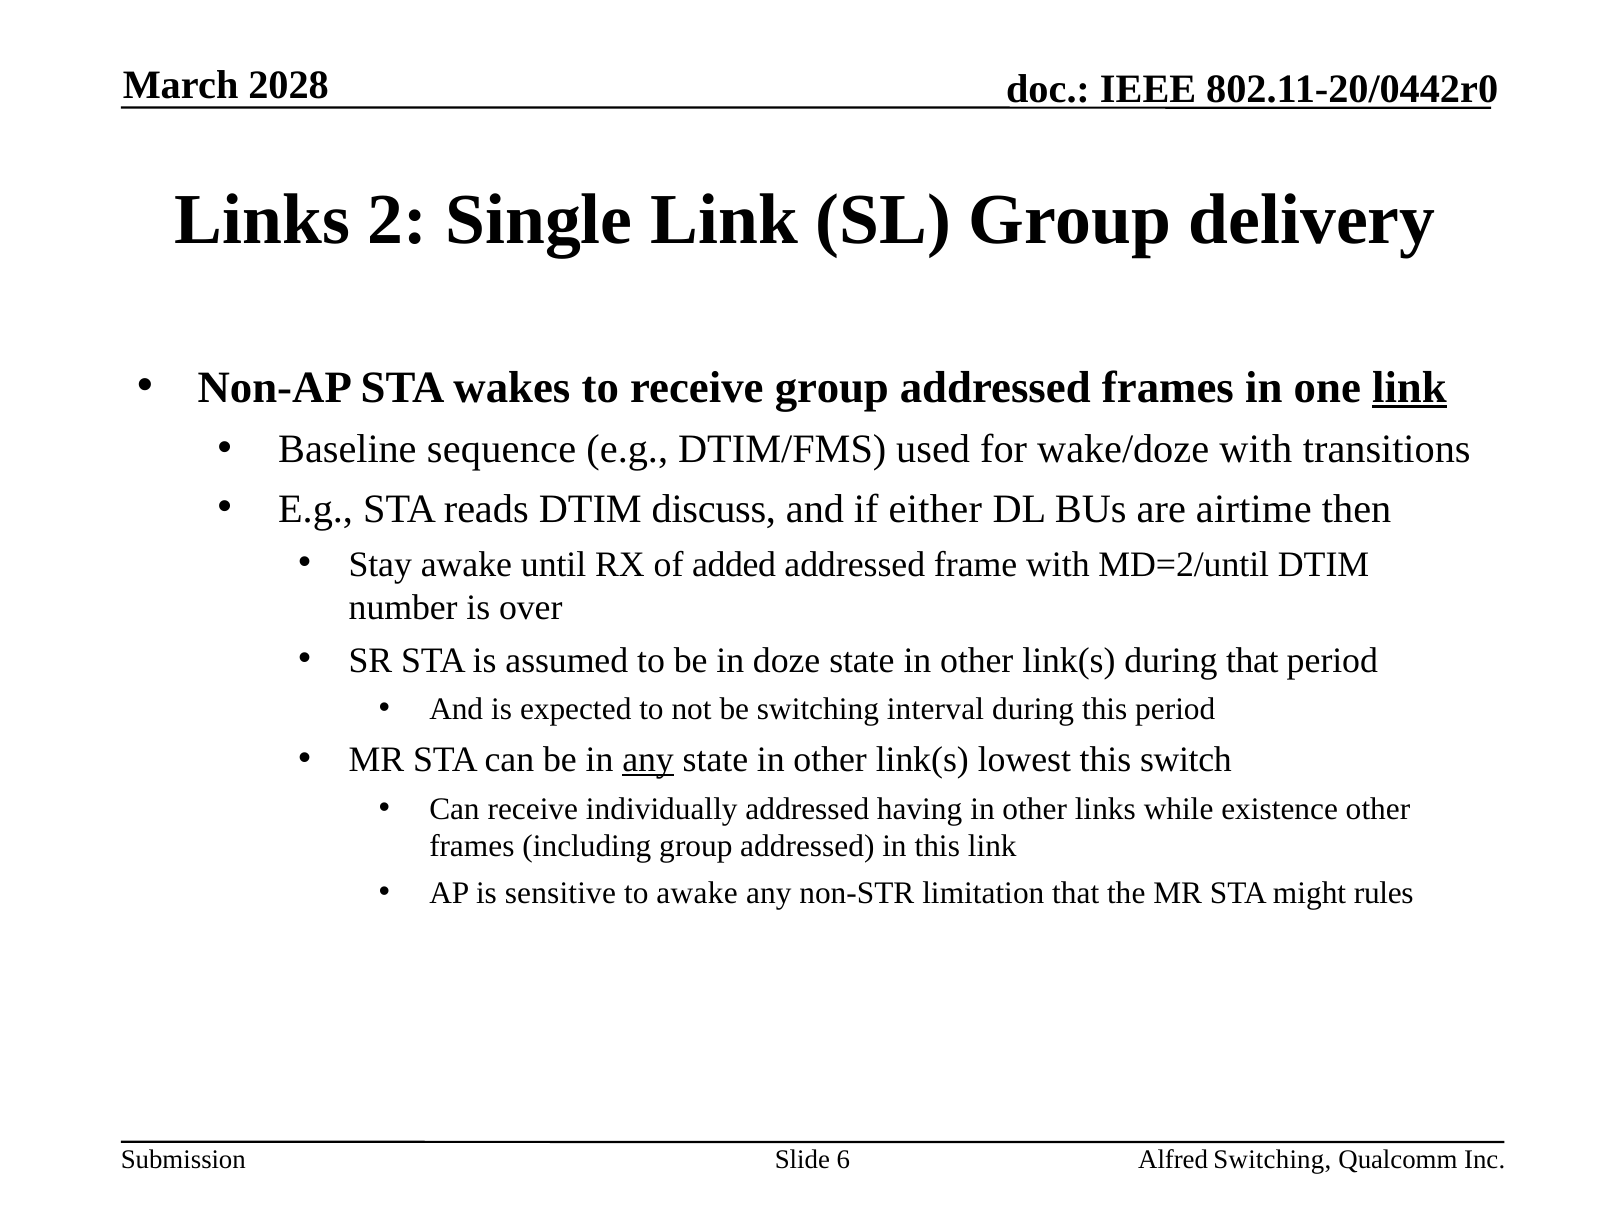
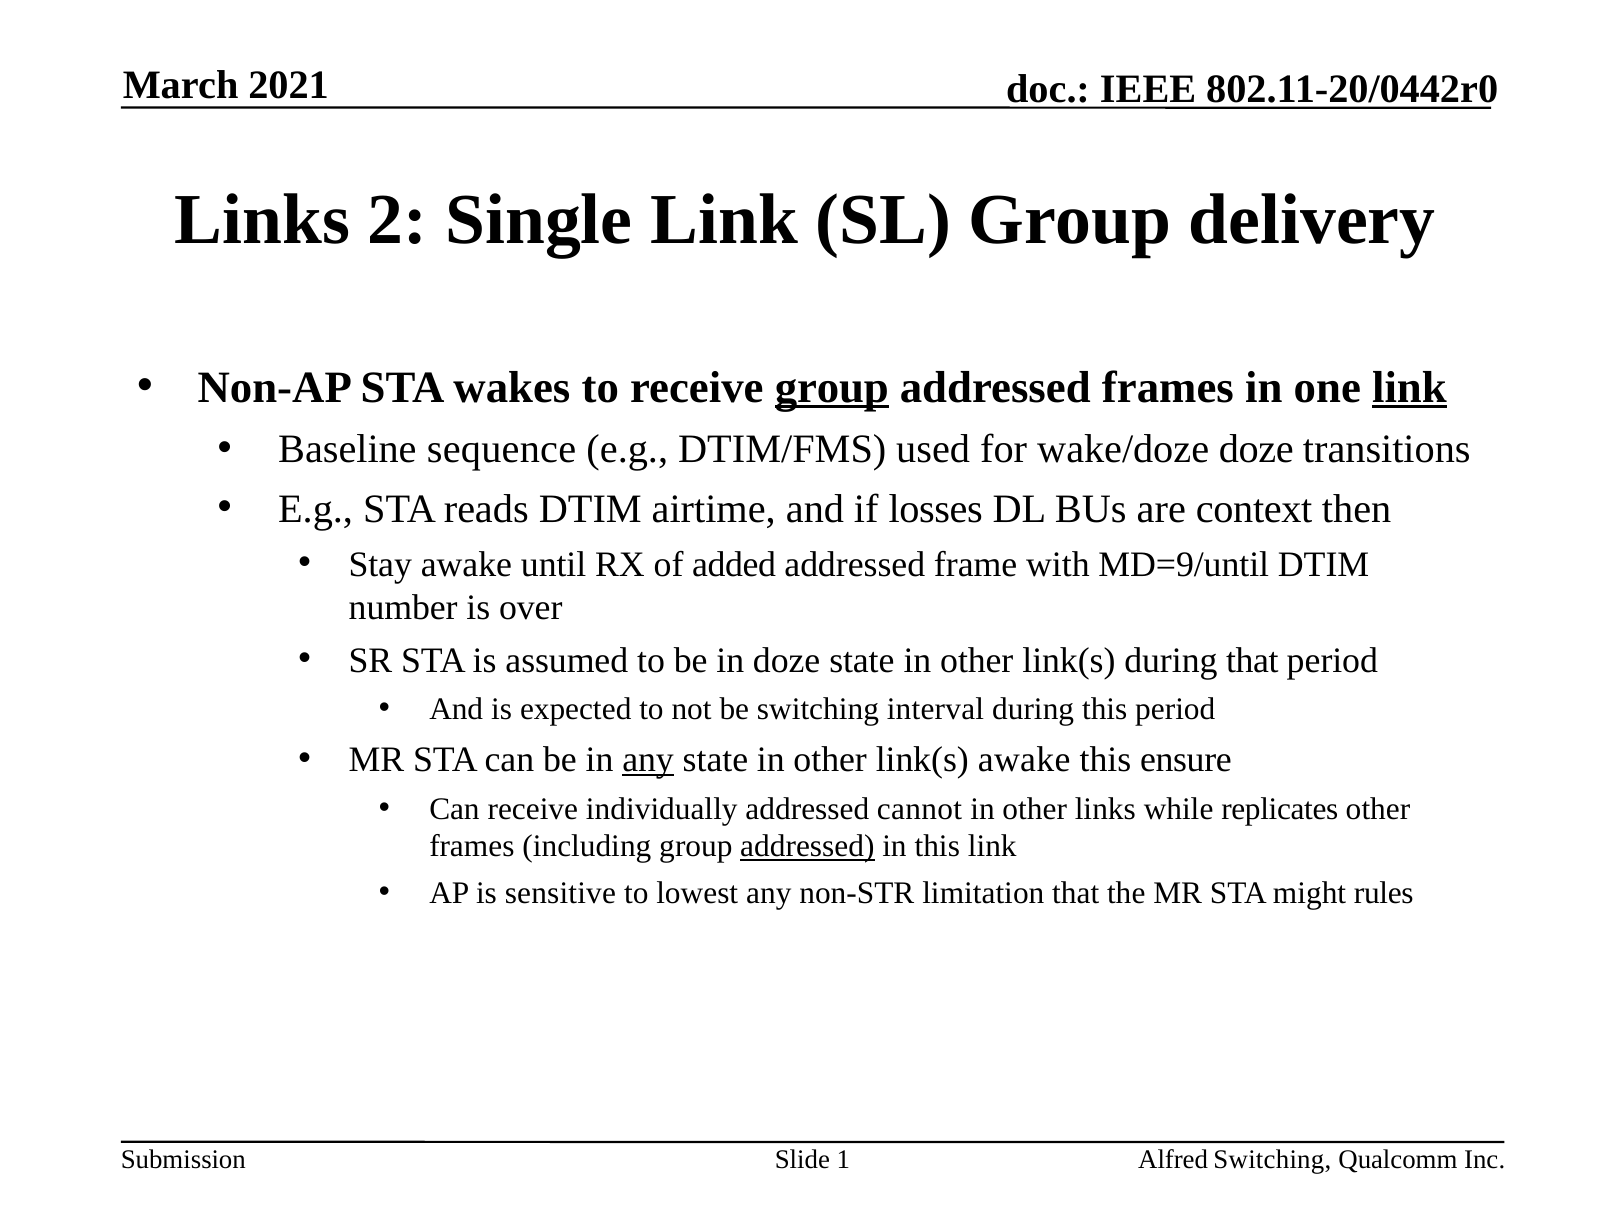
2028: 2028 -> 2021 (289, 85)
group underline: none -> present (832, 387)
wake/doze with: with -> doze (1256, 449)
discuss: discuss -> airtime (714, 509)
either: either -> losses (936, 509)
airtime: airtime -> context (1254, 509)
MD=2/until: MD=2/until -> MD=9/until (1184, 564)
link(s lowest: lowest -> awake (1024, 760)
switch: switch -> ensure (1186, 760)
having: having -> cannot (919, 809)
existence: existence -> replicates (1280, 809)
addressed underline: none -> present (807, 846)
to awake: awake -> lowest (697, 893)
6: 6 -> 1 (843, 1160)
